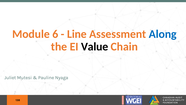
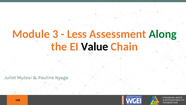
6: 6 -> 3 (55, 34)
Line: Line -> Less (77, 34)
Along colour: blue -> green (163, 34)
